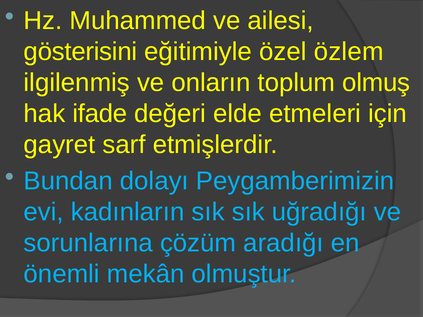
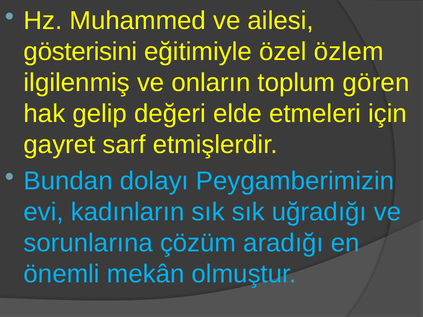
olmuş: olmuş -> gören (376, 83)
ifade: ifade -> gelip (100, 114)
